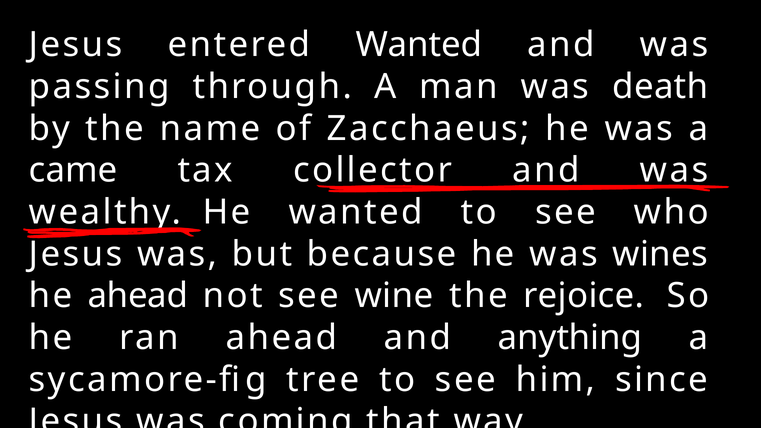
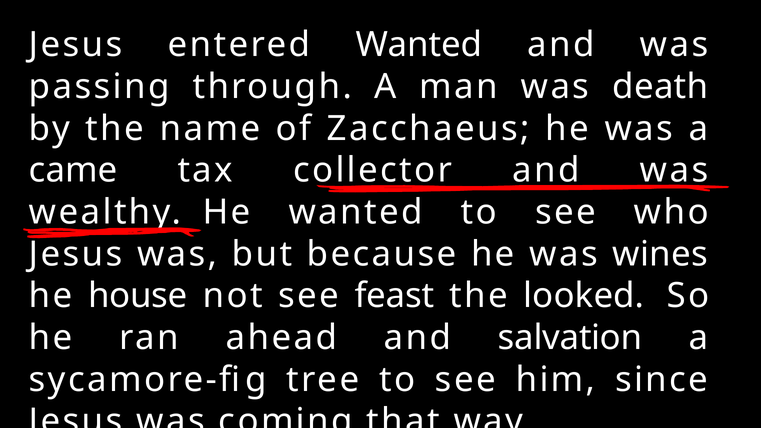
he ahead: ahead -> house (138, 296)
wine: wine -> feast (394, 296)
rejoice: rejoice -> looked (584, 296)
anything: anything -> salvation (570, 338)
